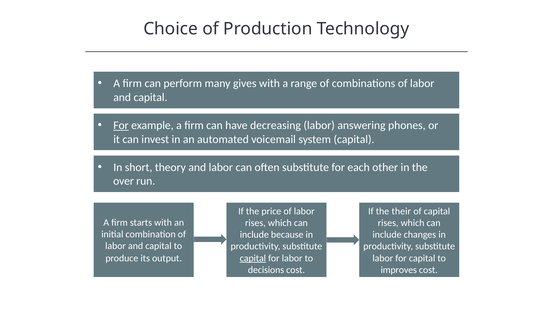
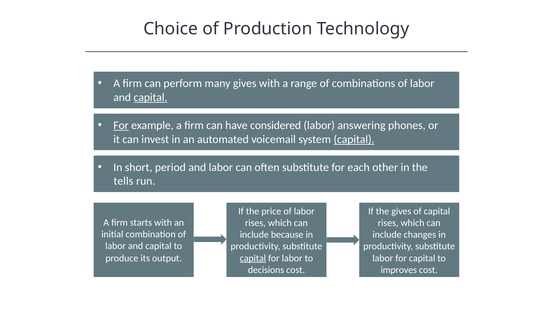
capital underline: none -> present (151, 97)
decreasing: decreasing -> considered (276, 125)
capital underline: none -> present (354, 139)
theory: theory -> period (170, 167)
over: over -> tells (123, 181)
the their: their -> gives (401, 211)
